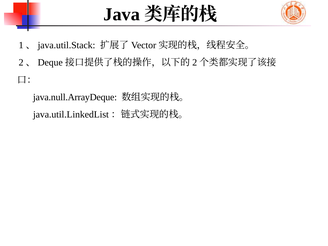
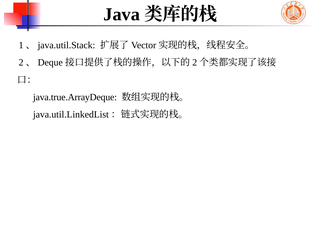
java.null.ArrayDeque: java.null.ArrayDeque -> java.true.ArrayDeque (75, 97)
